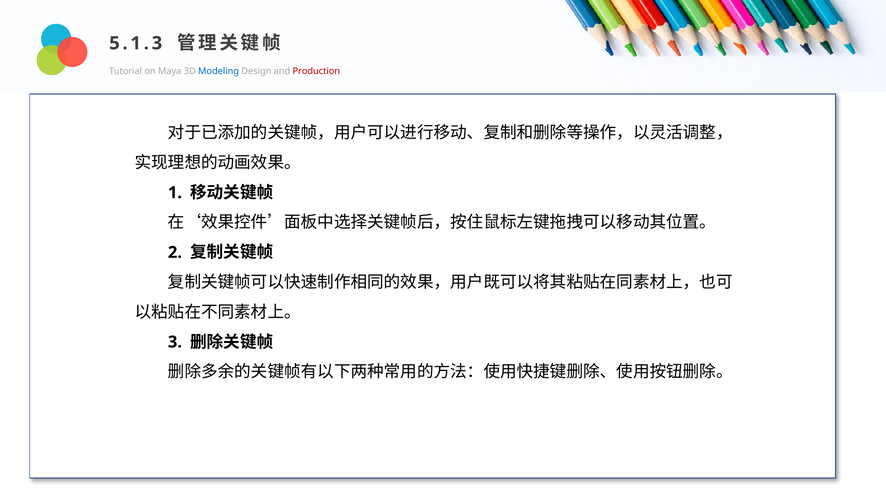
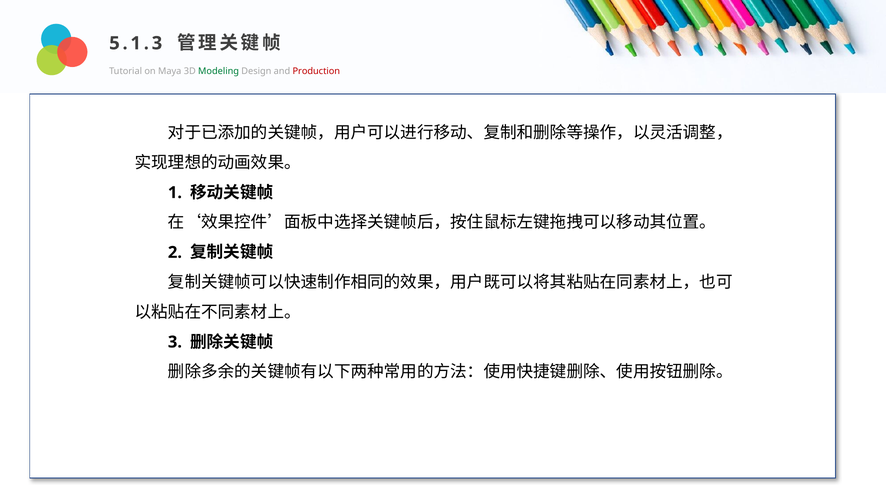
Modeling colour: blue -> green (219, 71)
